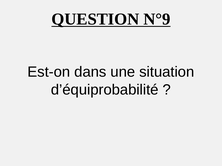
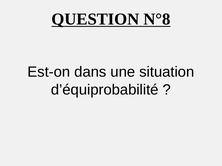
N°9: N°9 -> N°8 (157, 19)
